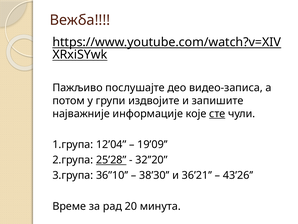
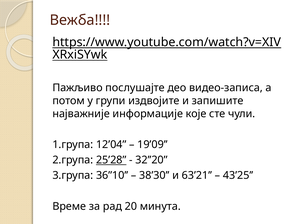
сте underline: present -> none (217, 113)
36’21: 36’21 -> 63’21 (197, 175)
43’26: 43’26 -> 43’25 (238, 175)
